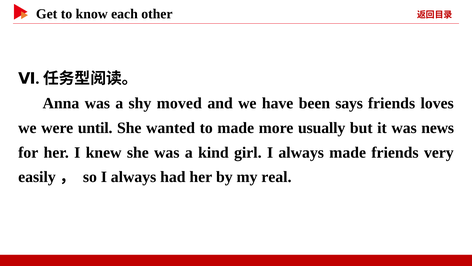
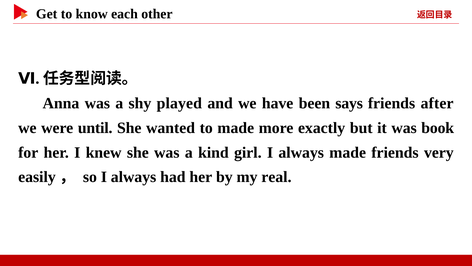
moved: moved -> played (179, 103)
loves: loves -> after (437, 103)
usually: usually -> exactly (322, 128)
news: news -> book (438, 128)
